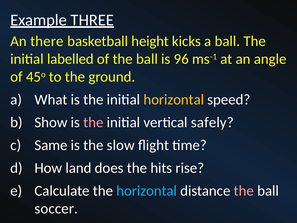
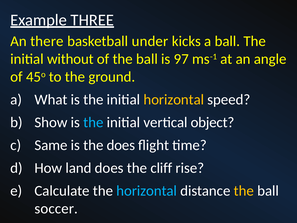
height: height -> under (150, 41)
labelled: labelled -> without (70, 59)
96: 96 -> 97 (181, 59)
the colour: pink -> light blue (93, 122)
safely: safely -> object (212, 122)
the slow: slow -> does (121, 145)
hits: hits -> cliff (161, 168)
the colour: pink -> yellow (244, 191)
